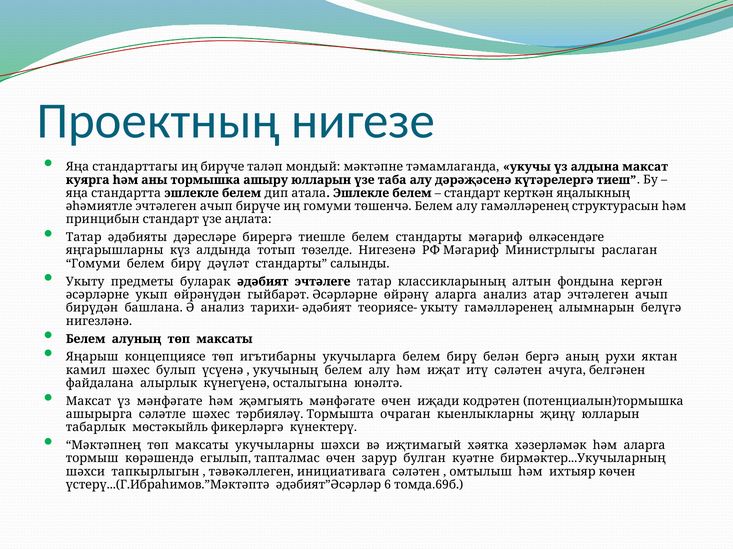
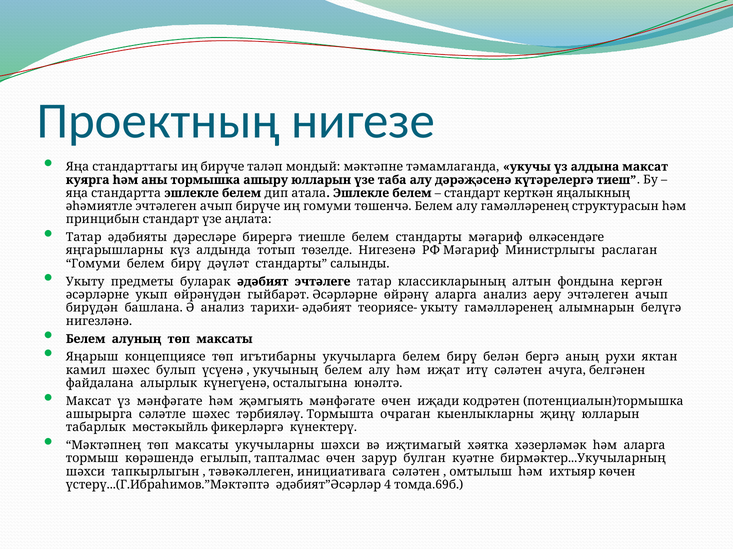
атар: атар -> аеру (547, 295)
6: 6 -> 4 (388, 485)
